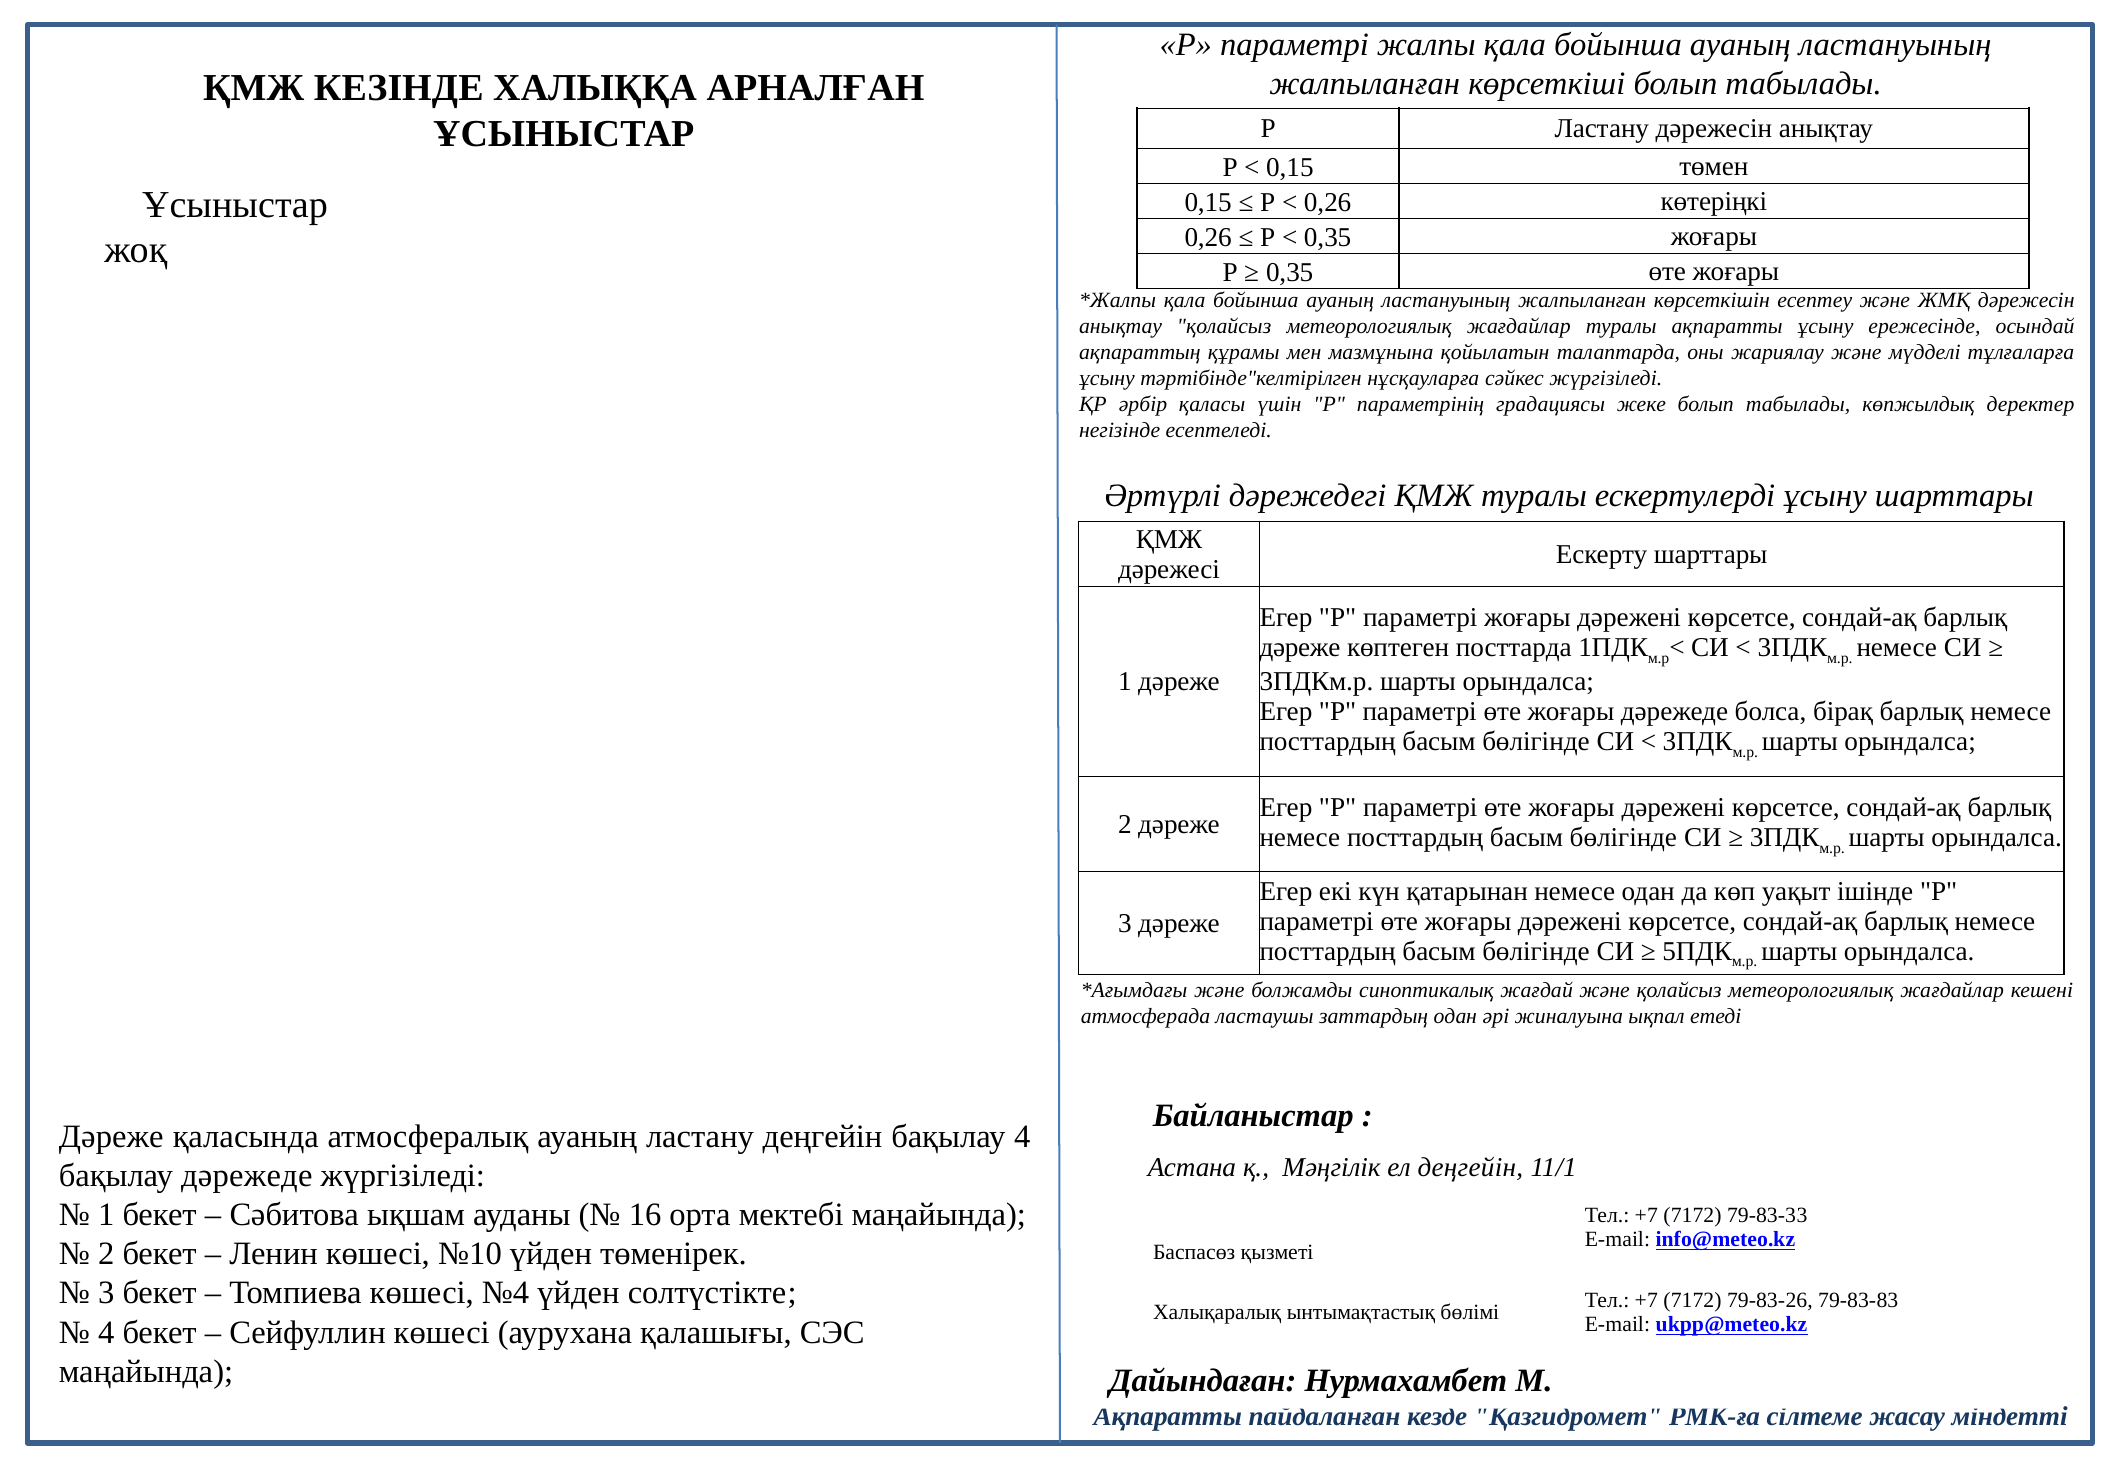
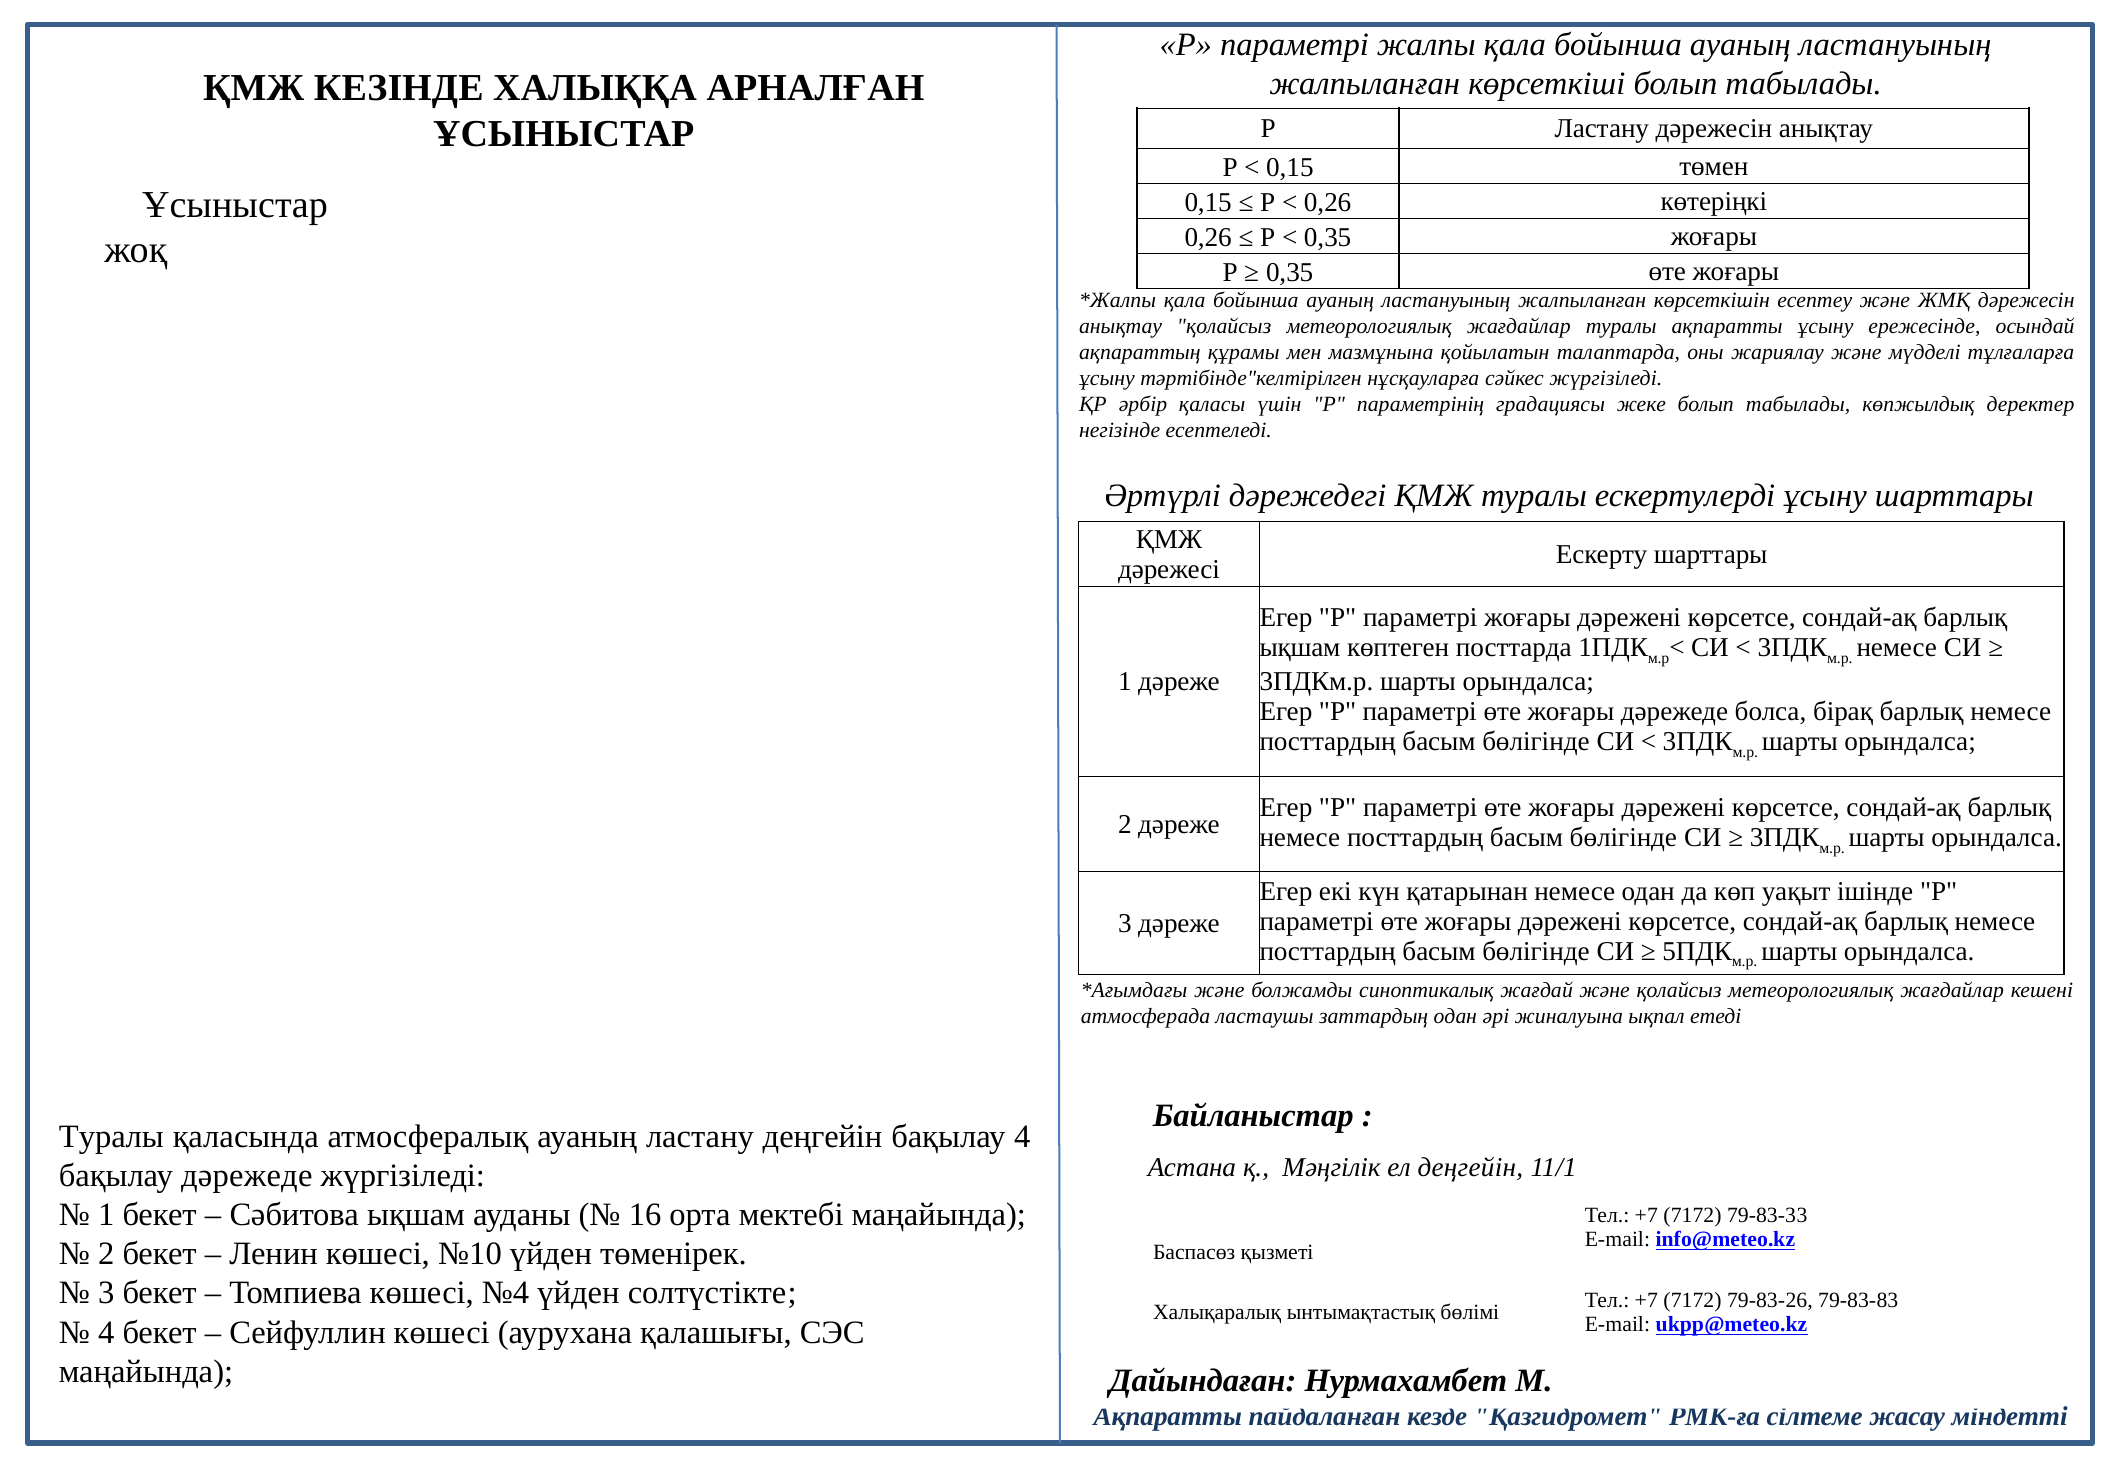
дәреже: дәреже -> ықшам (1300, 647)
Дәреже: Дәреже -> Туралы (111, 1136)
